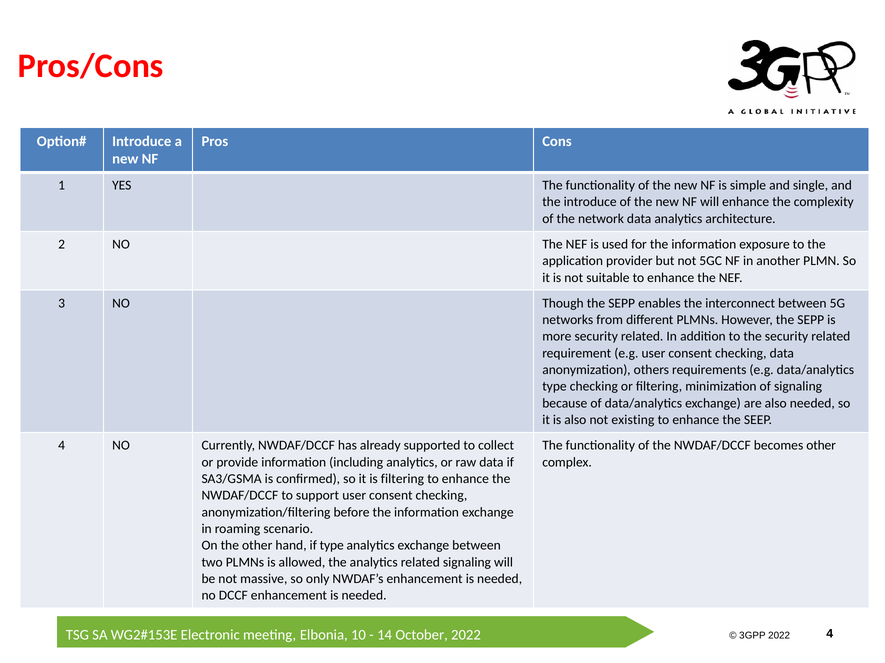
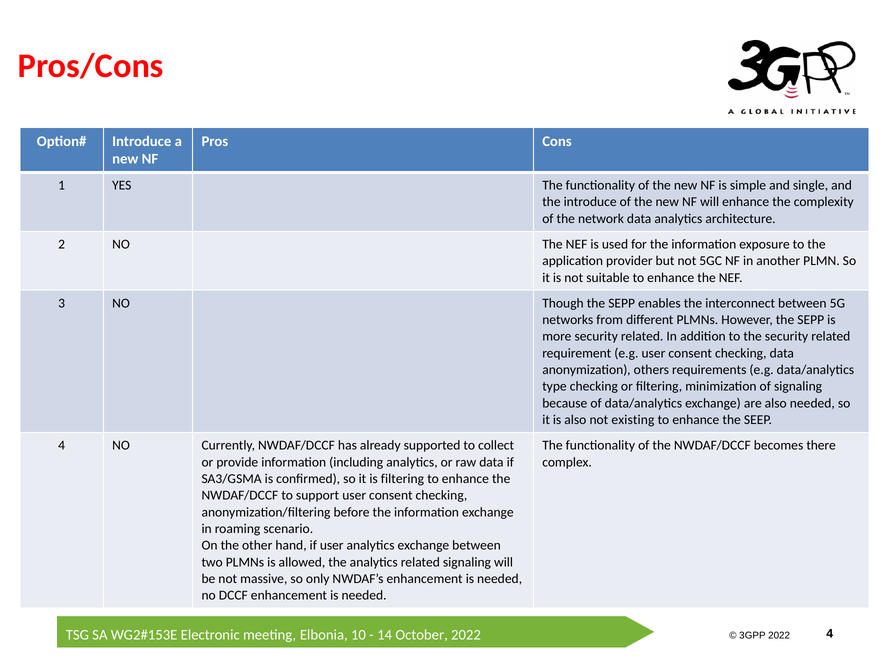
becomes other: other -> there (821, 446)
if type: type -> user (332, 546)
